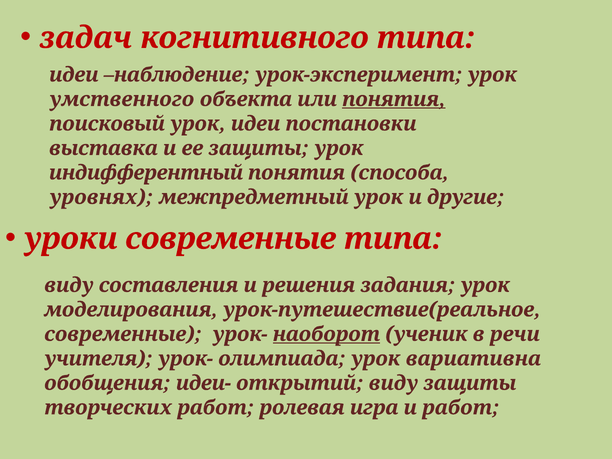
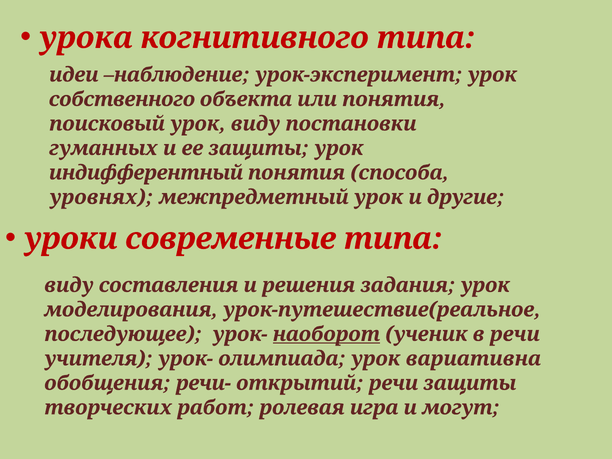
задач: задач -> урока (86, 38)
умственного: умственного -> собственного (122, 99)
понятия underline: present -> none (394, 99)
урок идеи: идеи -> виду (256, 124)
выставка: выставка -> гуманных (103, 148)
современные: современные -> последующее (123, 334)
идеи-: идеи- -> речи- (203, 383)
открытий виду: виду -> речи (393, 383)
и работ: работ -> могут (461, 408)
